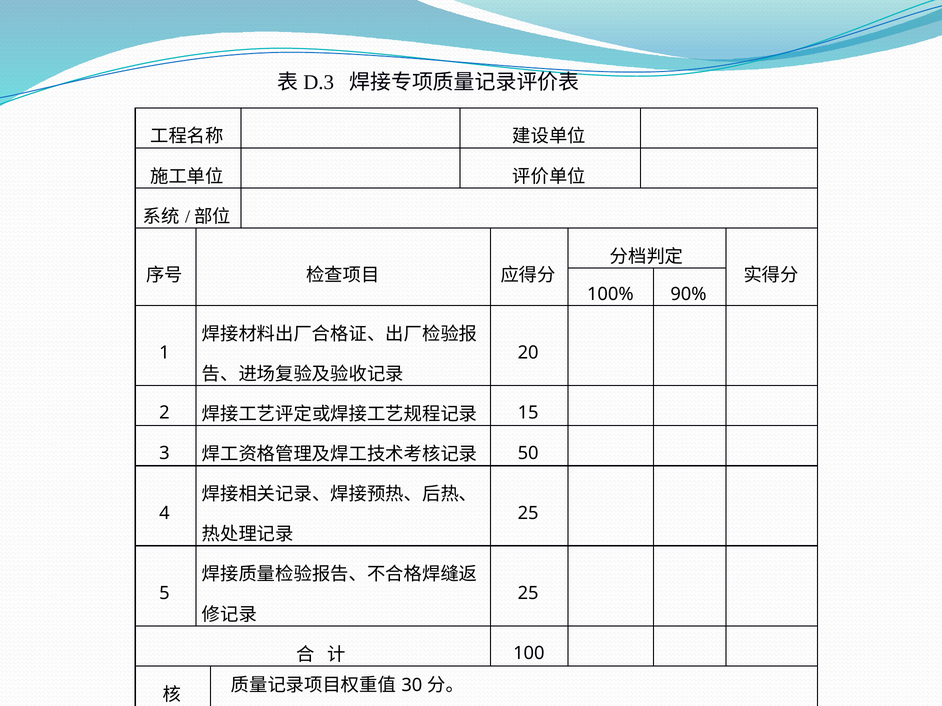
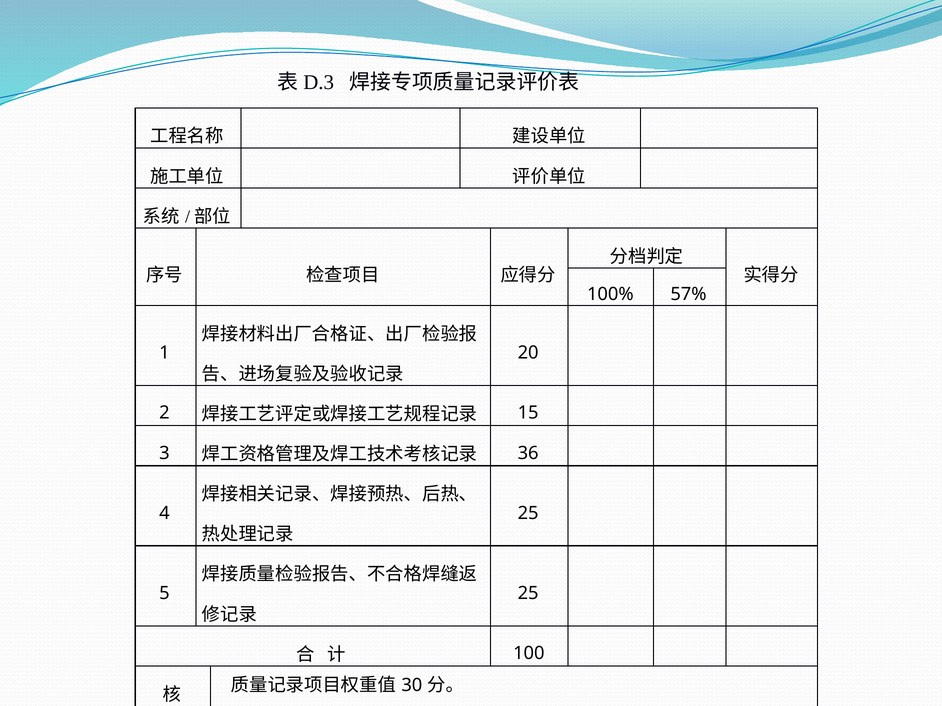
90%: 90% -> 57% (688, 294)
50: 50 -> 36 (528, 453)
